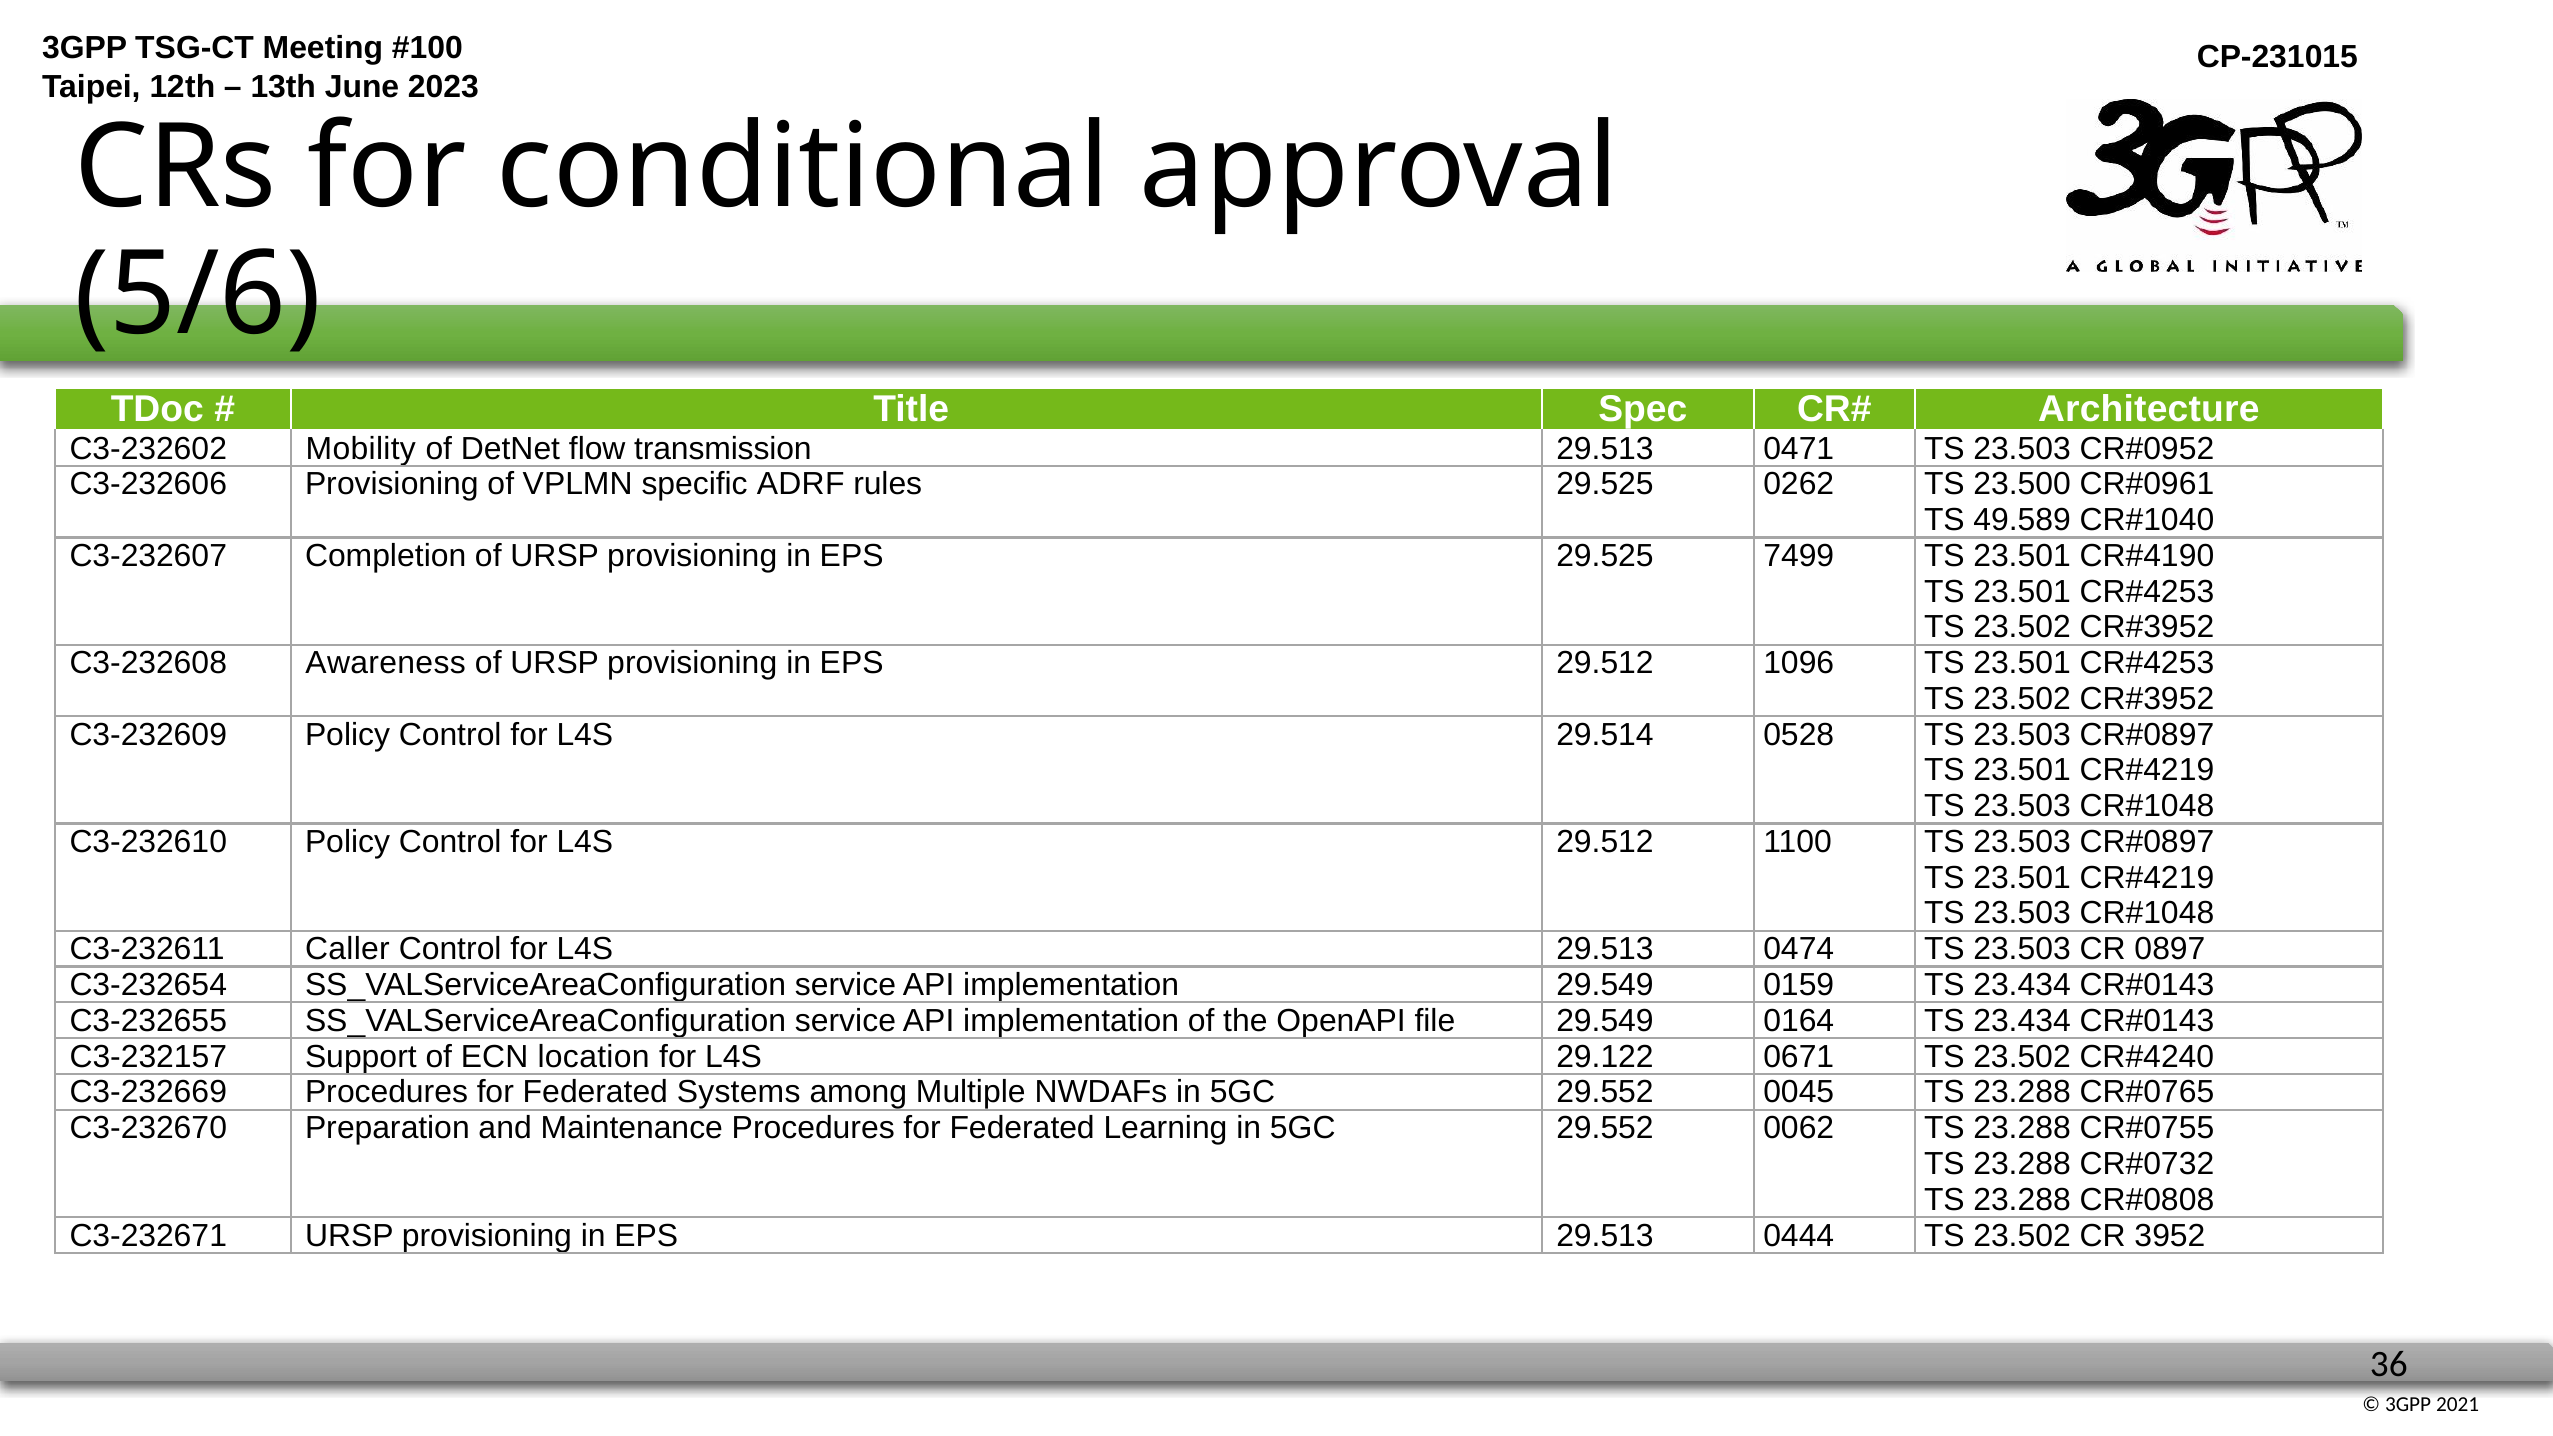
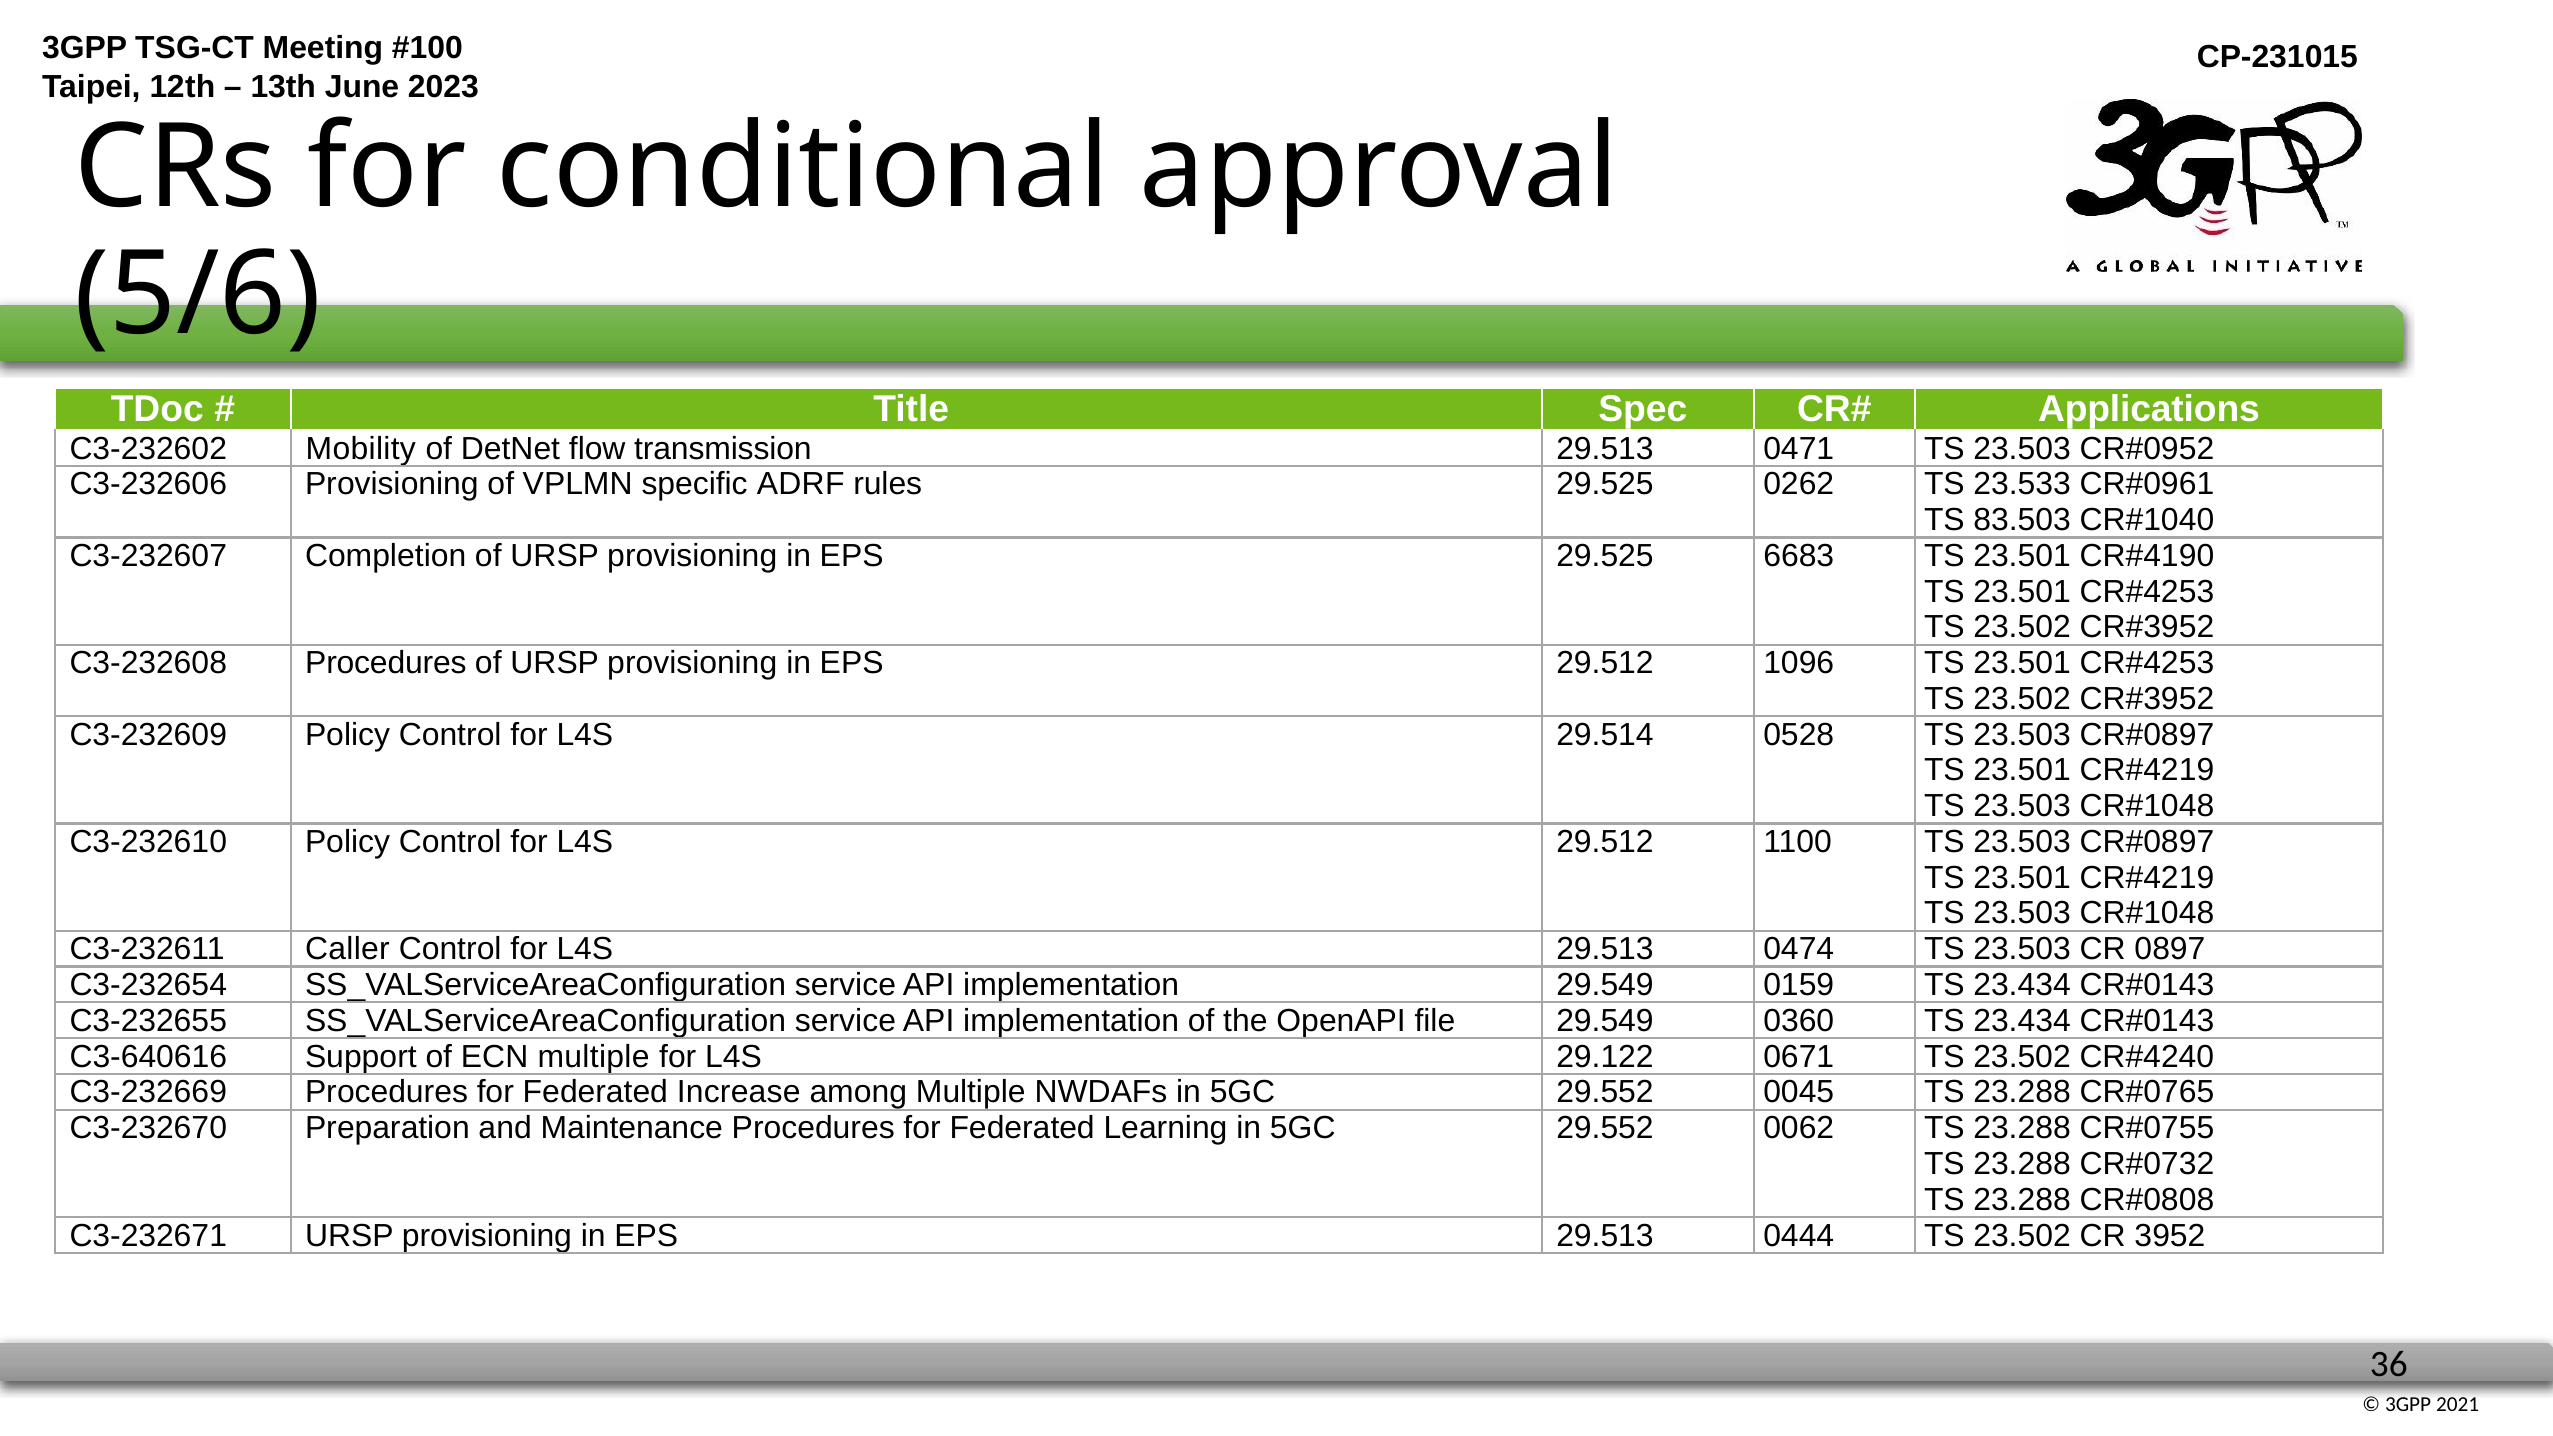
Architecture: Architecture -> Applications (2149, 410)
23.500: 23.500 -> 23.533 (2022, 484)
49.589: 49.589 -> 83.503 (2022, 520)
7499: 7499 -> 6683 (1799, 556)
C3-232608 Awareness: Awareness -> Procedures (386, 663)
0164: 0164 -> 0360 (1799, 1021)
C3-232157: C3-232157 -> C3-640616 (148, 1057)
ECN location: location -> multiple (594, 1057)
Systems: Systems -> Increase (739, 1092)
